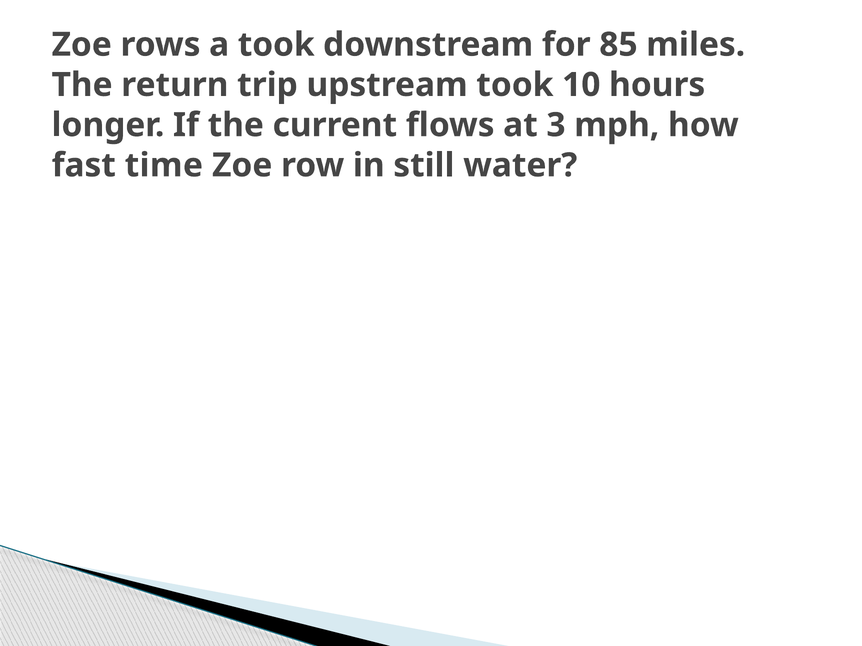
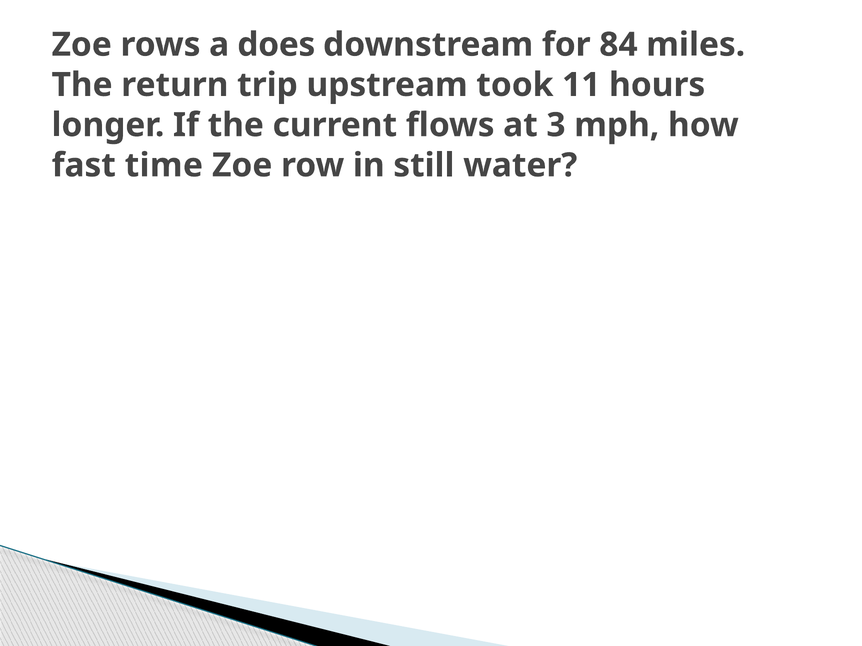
a took: took -> does (276, 45)
85: 85 -> 84 (618, 45)
10: 10 -> 11 (581, 85)
